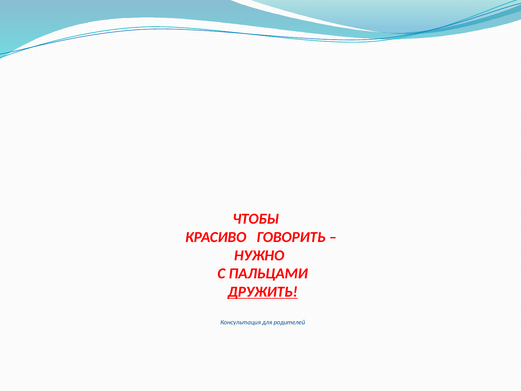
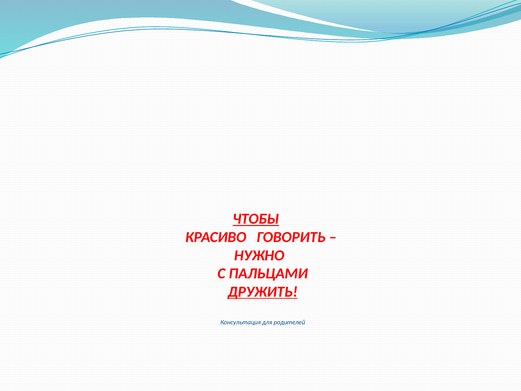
ЧТОБЫ underline: none -> present (256, 219)
